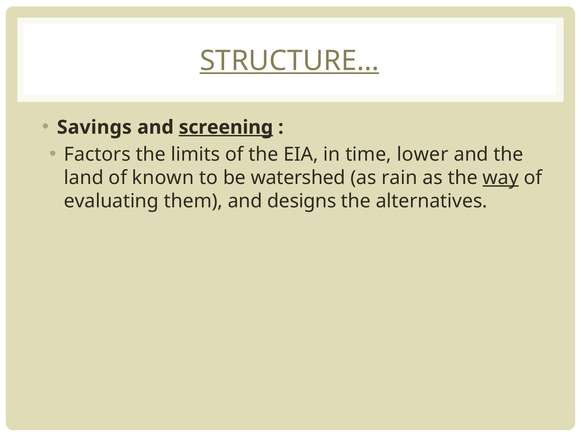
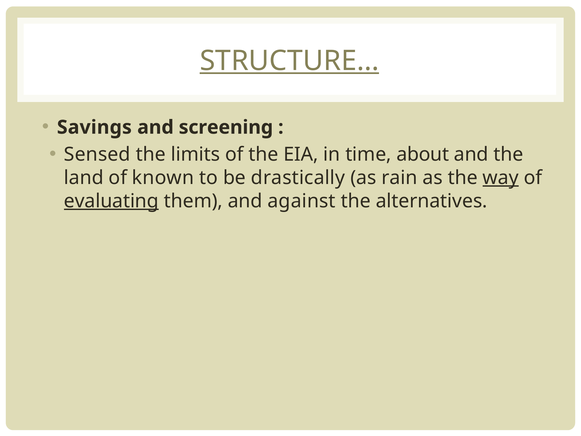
screening underline: present -> none (226, 127)
Factors: Factors -> Sensed (97, 154)
lower: lower -> about (423, 154)
watershed: watershed -> drastically (298, 178)
evaluating underline: none -> present (111, 201)
designs: designs -> against (302, 201)
